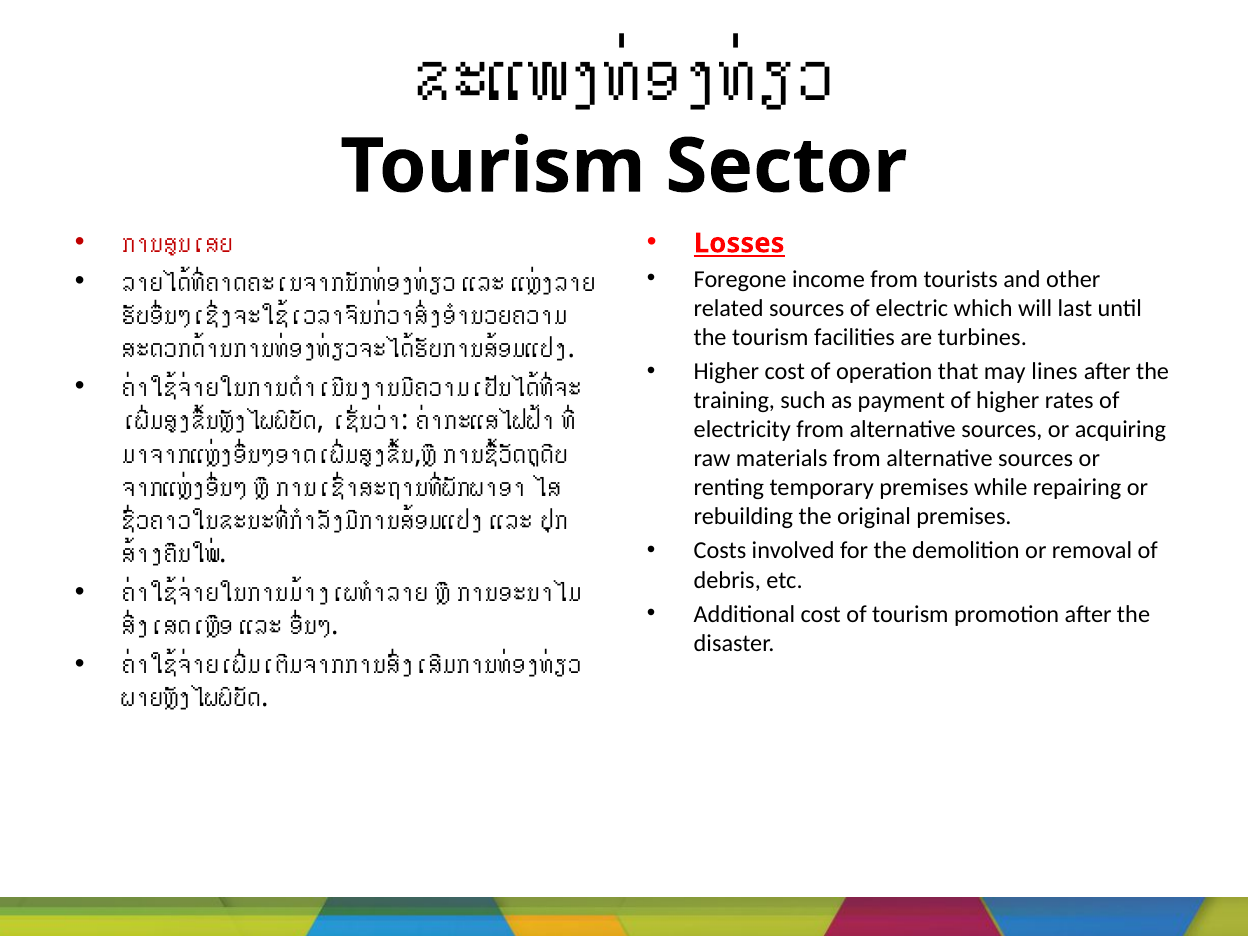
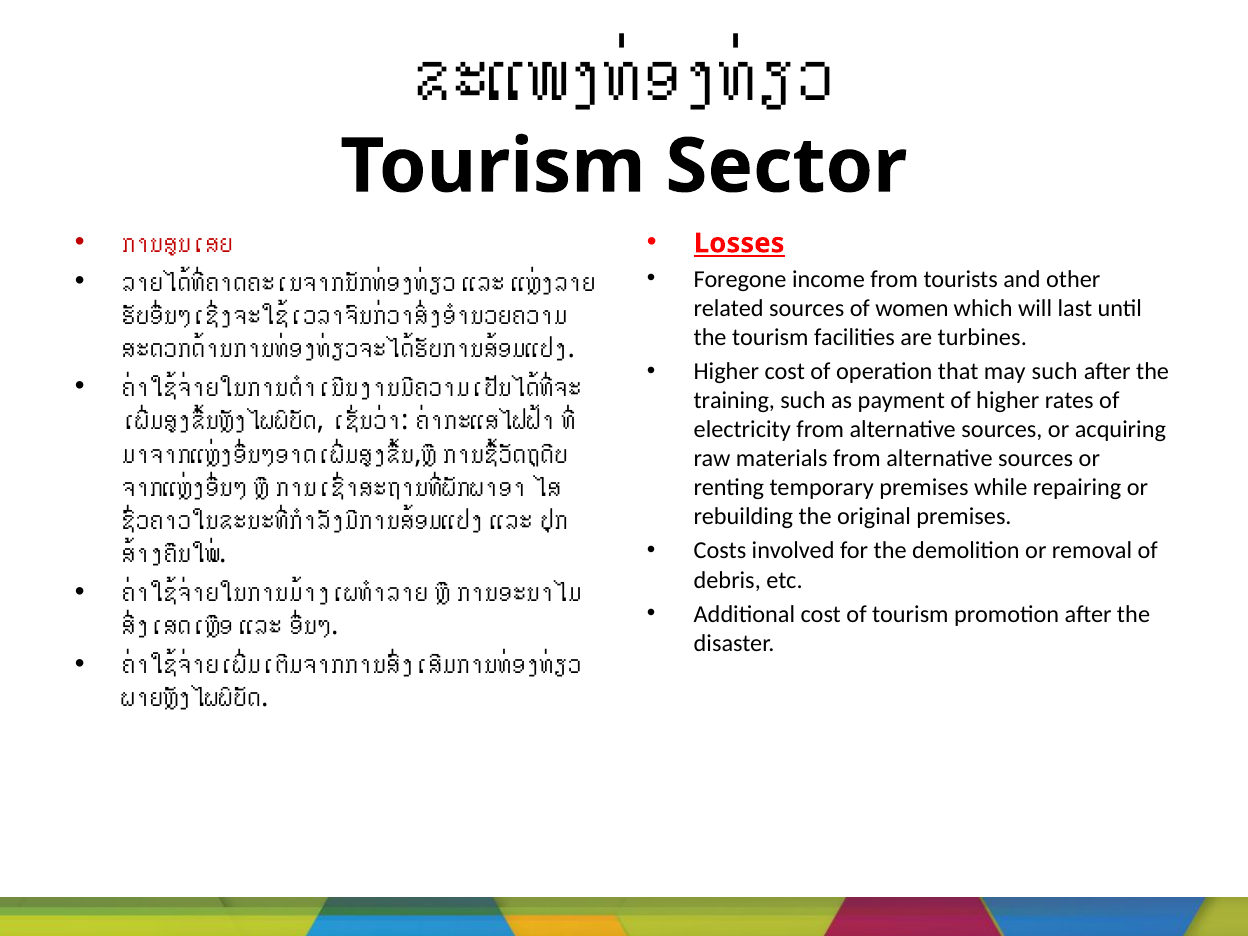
electric: electric -> women (912, 308)
may lines: lines -> such (1055, 371)
